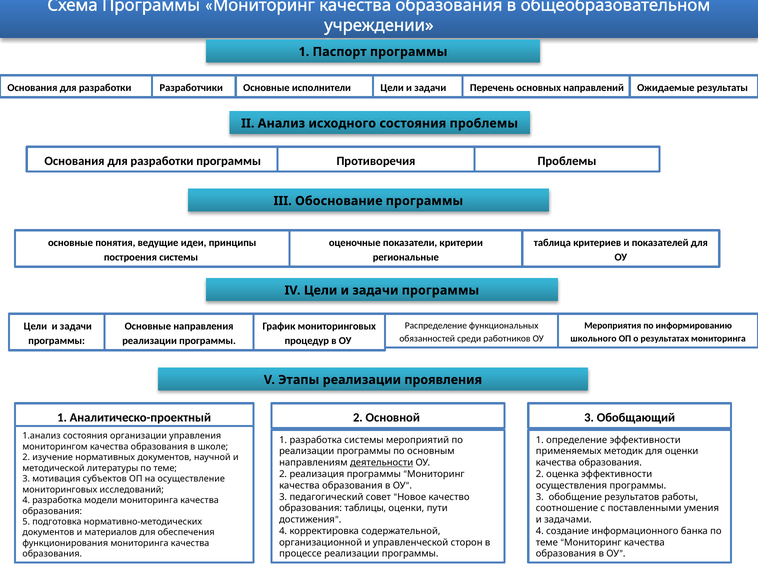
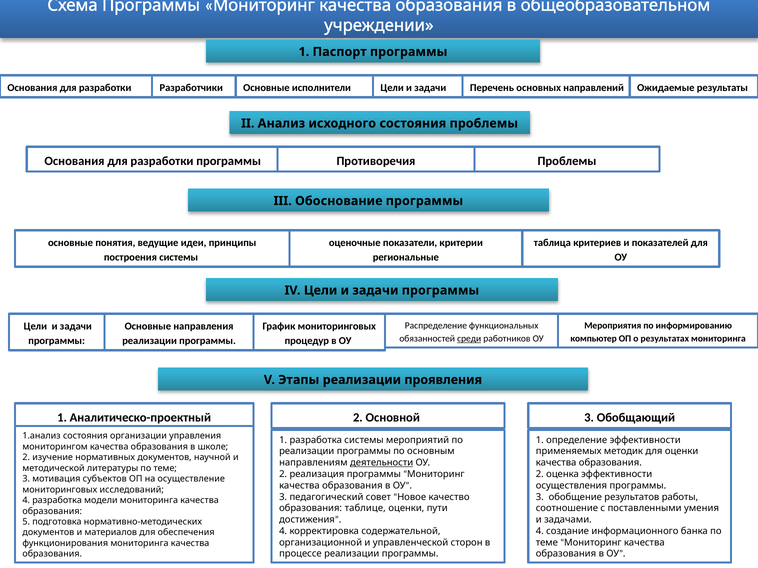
среди underline: none -> present (469, 339)
школьного: школьного -> компьютер (594, 339)
таблицы: таблицы -> таблице (365, 509)
